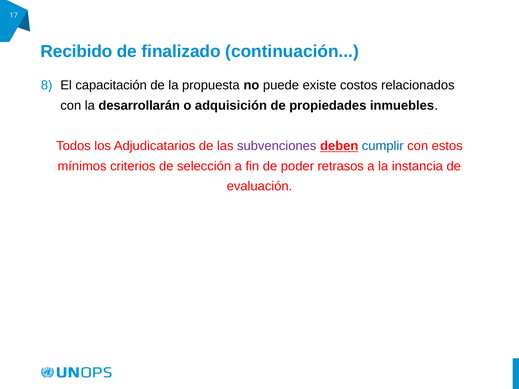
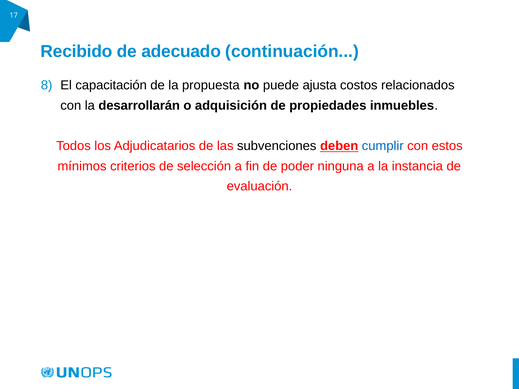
finalizado: finalizado -> adecuado (181, 52)
existe: existe -> ajusta (320, 85)
subvenciones colour: purple -> black (277, 146)
retrasos: retrasos -> ninguna (341, 166)
